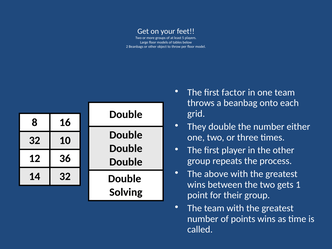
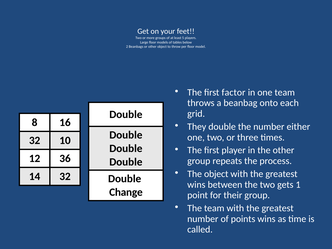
The above: above -> object (216, 174)
Solving: Solving -> Change (126, 192)
